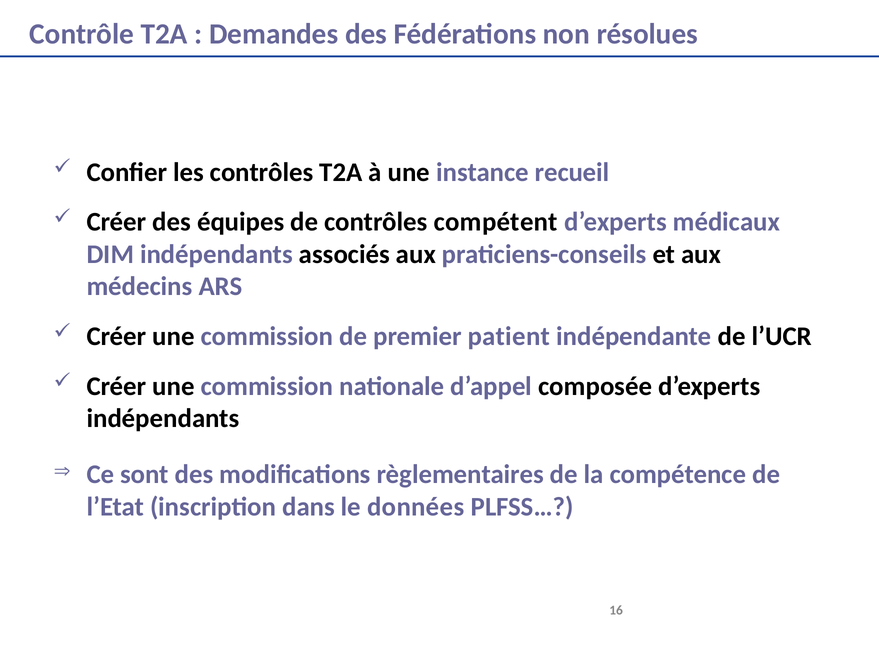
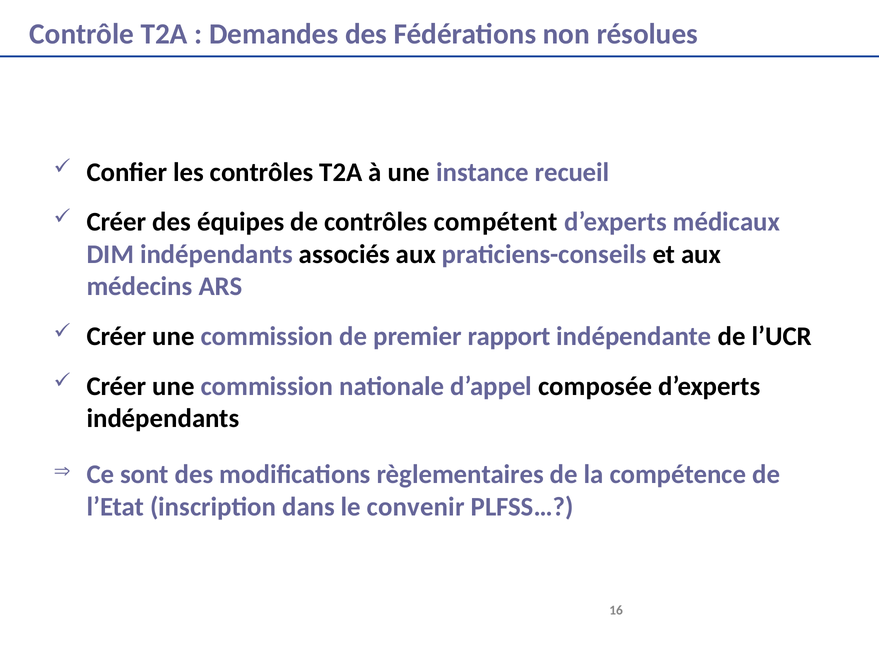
patient: patient -> rapport (509, 336)
données: données -> convenir (416, 506)
